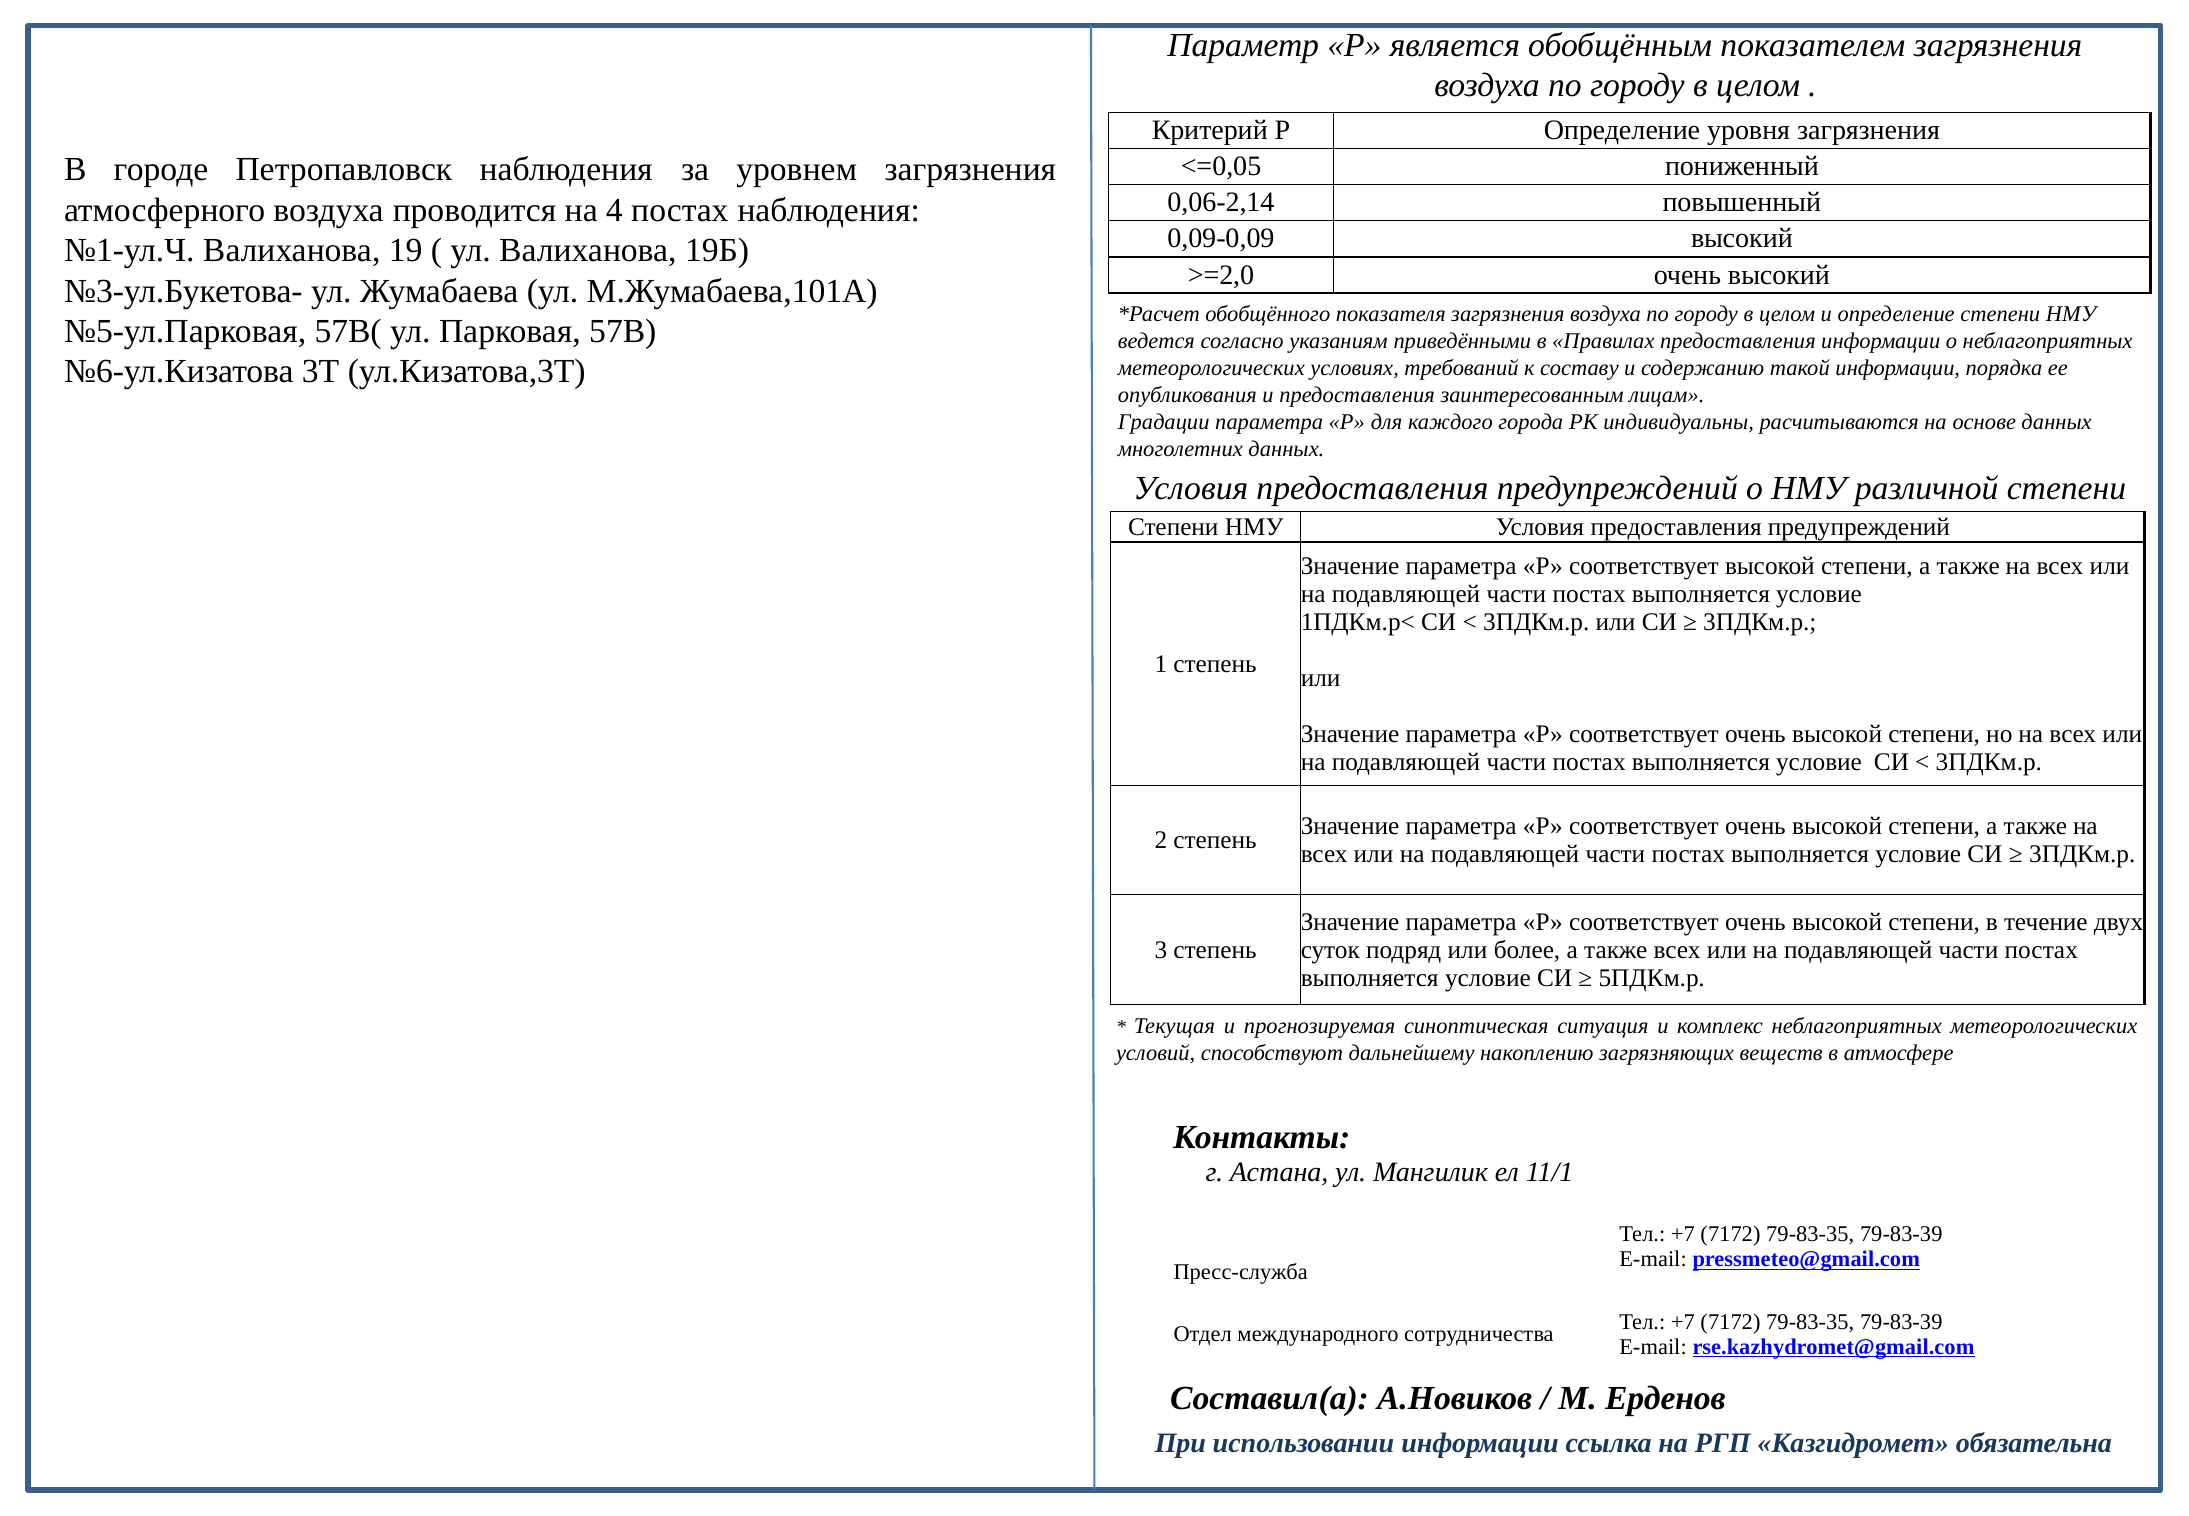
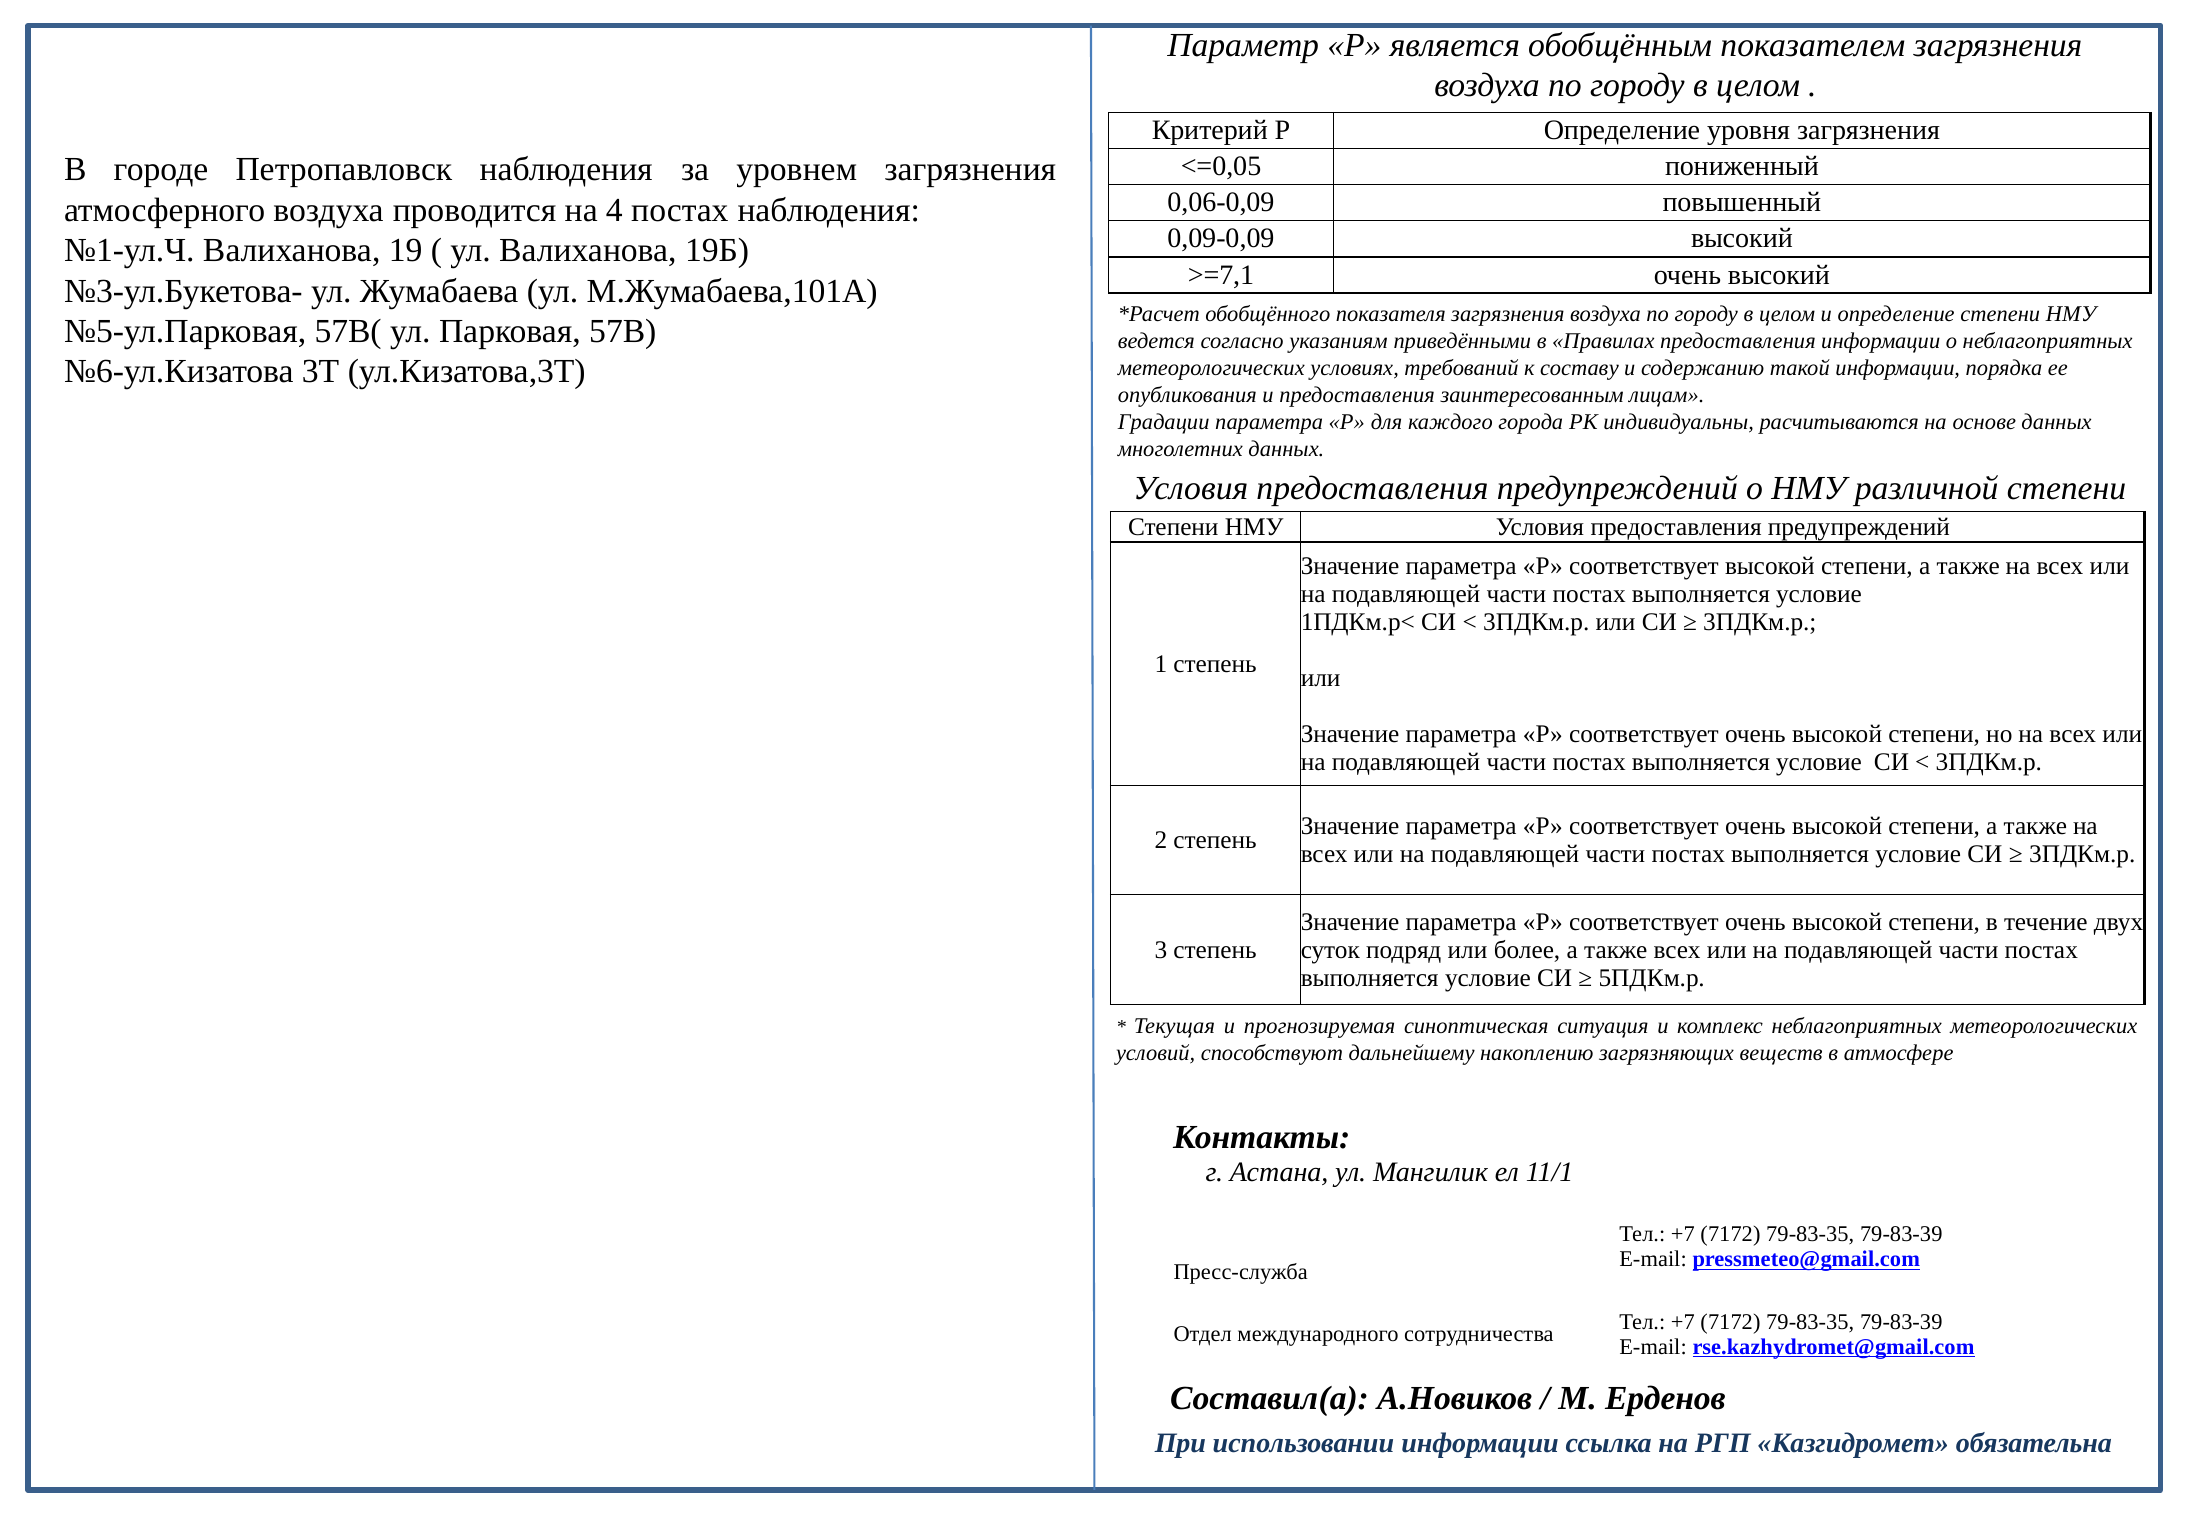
0,06-2,14: 0,06-2,14 -> 0,06-0,09 (1221, 202)
>=2,0: >=2,0 -> >=7,1 (1221, 275)
